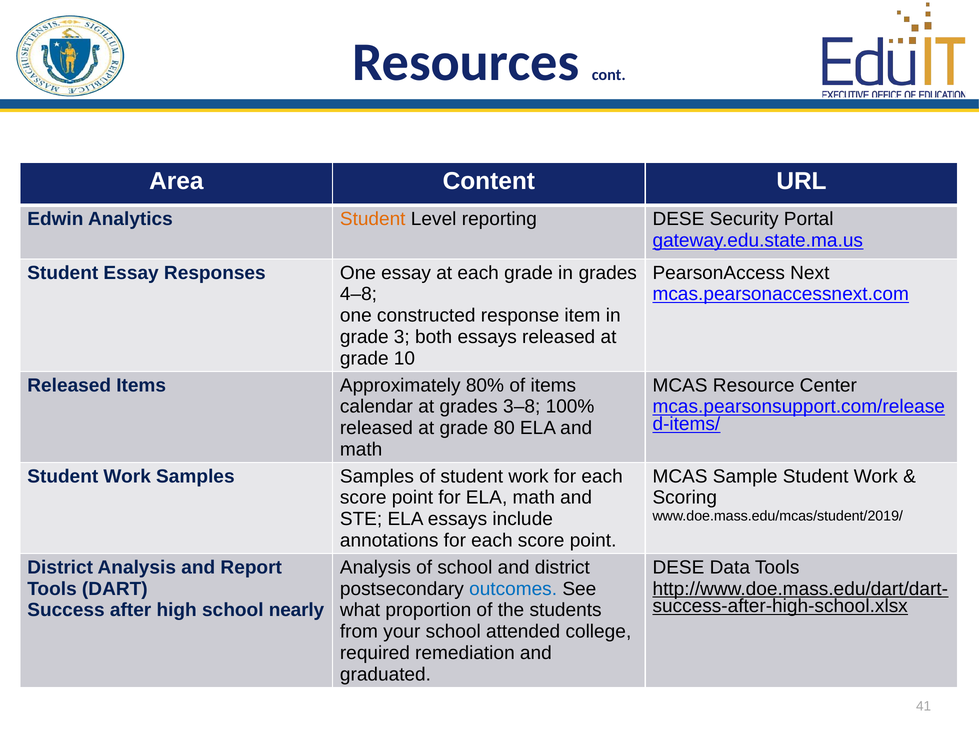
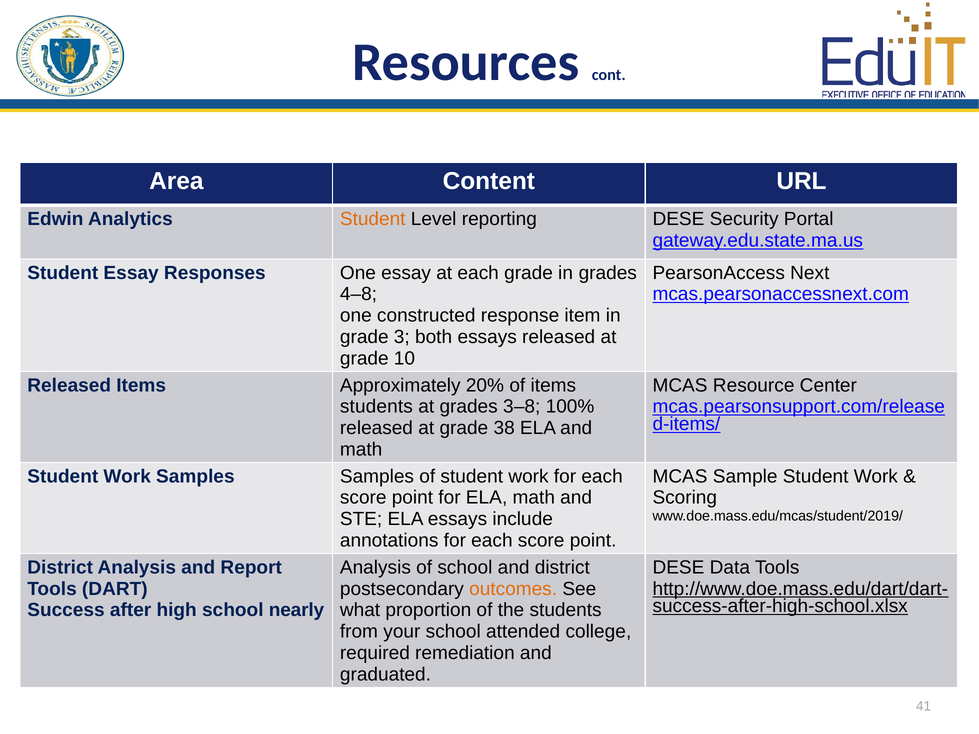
80%: 80% -> 20% (485, 385)
calendar: calendar -> students (376, 407)
80: 80 -> 38 (504, 428)
outcomes colour: blue -> orange (513, 589)
